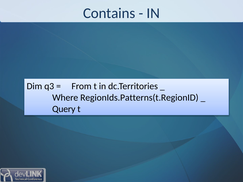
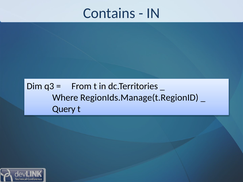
RegionIds.Patterns(t.RegionID: RegionIds.Patterns(t.RegionID -> RegionIds.Manage(t.RegionID (139, 98)
